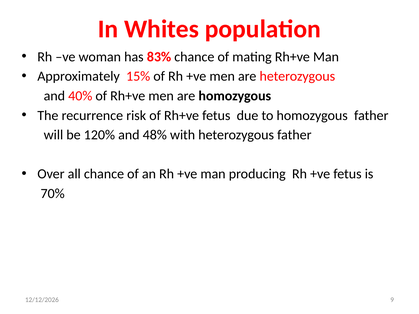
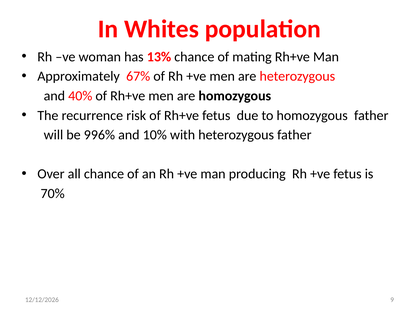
83%: 83% -> 13% (159, 57)
15%: 15% -> 67% (138, 76)
120%: 120% -> 996% (99, 135)
48%: 48% -> 10% (155, 135)
